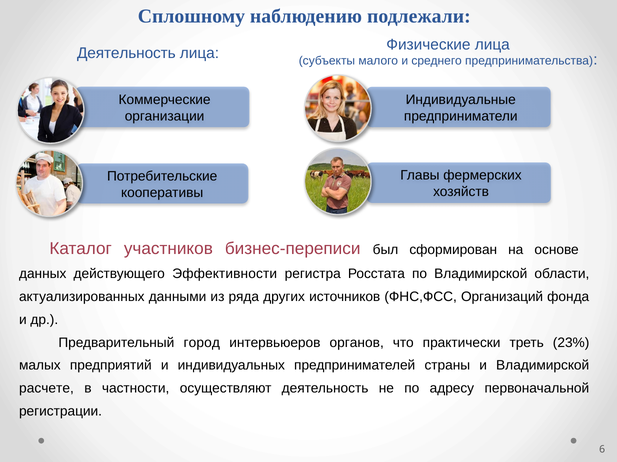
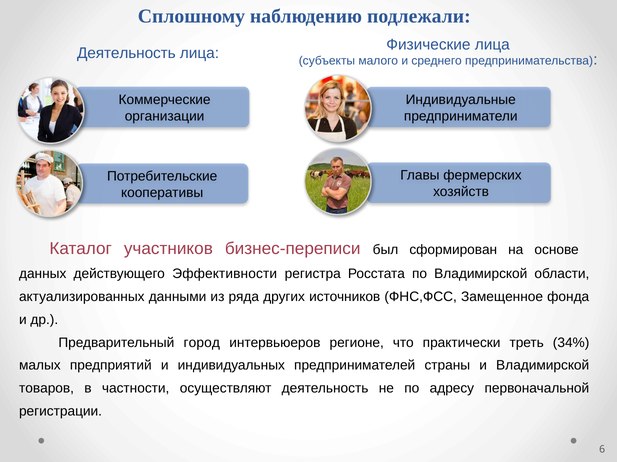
Организаций: Организаций -> Замещенное (502, 297)
органов: органов -> регионе (357, 343)
23%: 23% -> 34% (571, 343)
расчете: расчете -> товаров (47, 389)
